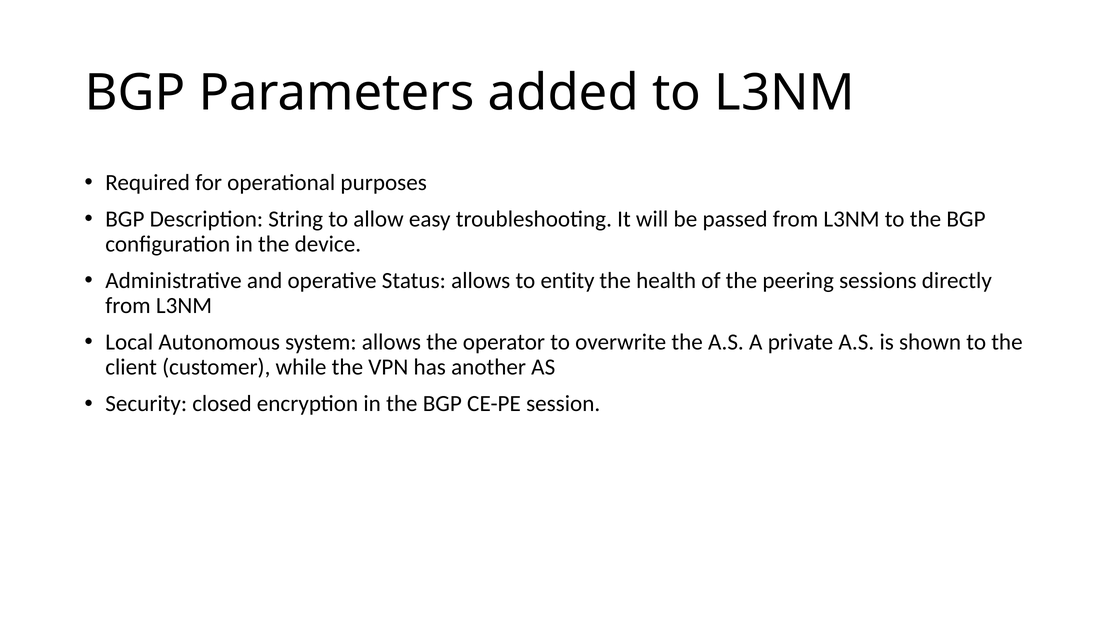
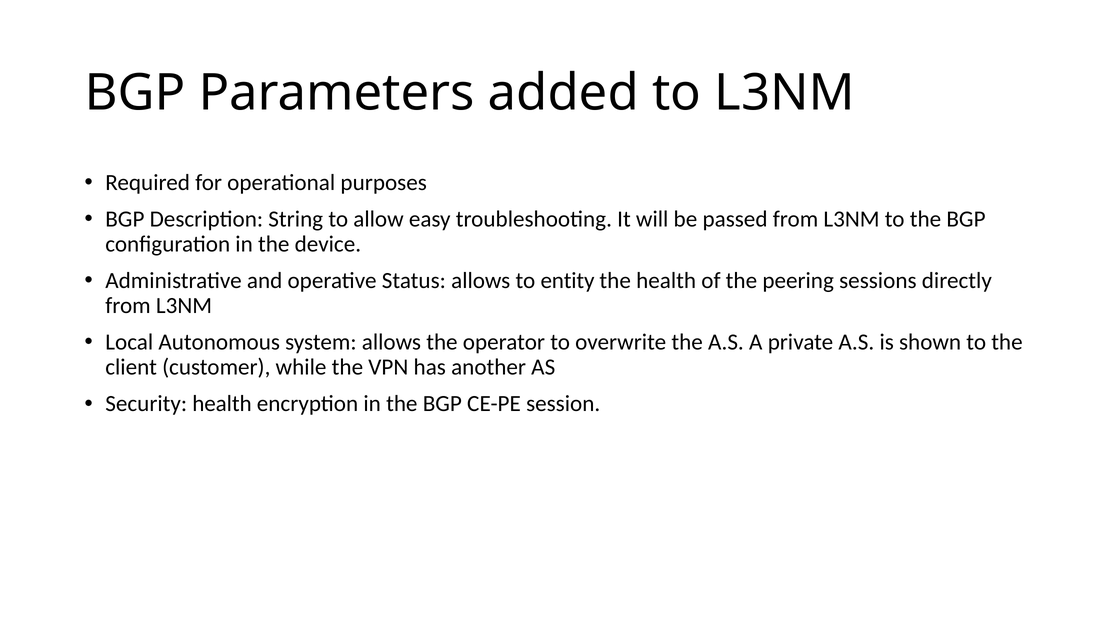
Security closed: closed -> health (222, 404)
